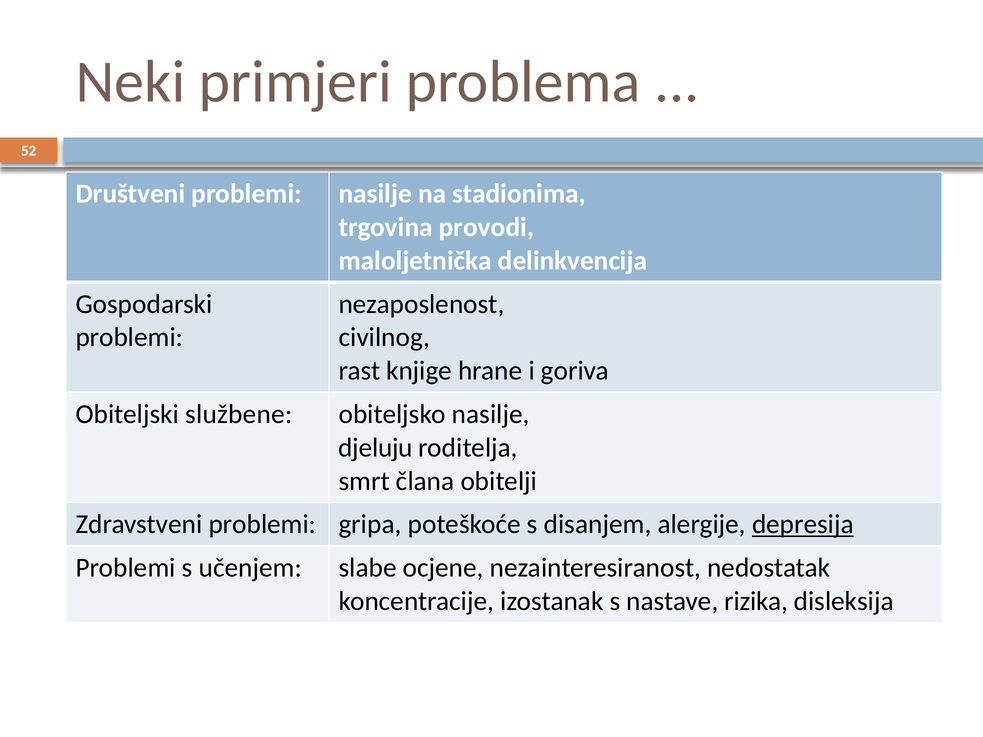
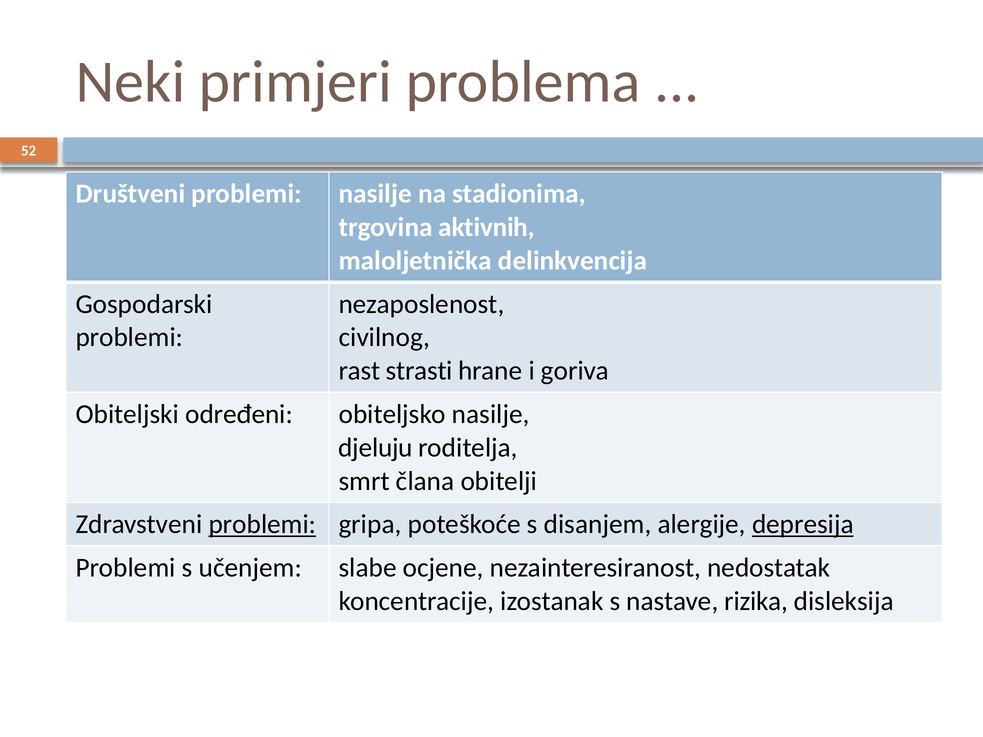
provodi: provodi -> aktivnih (487, 227)
knjige: knjige -> strasti (419, 371)
službene: službene -> određeni (239, 414)
problemi underline: none -> present (262, 525)
